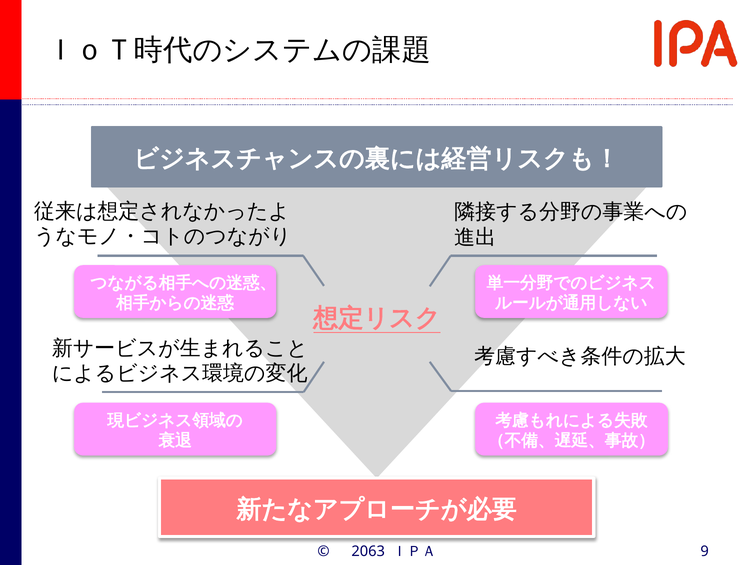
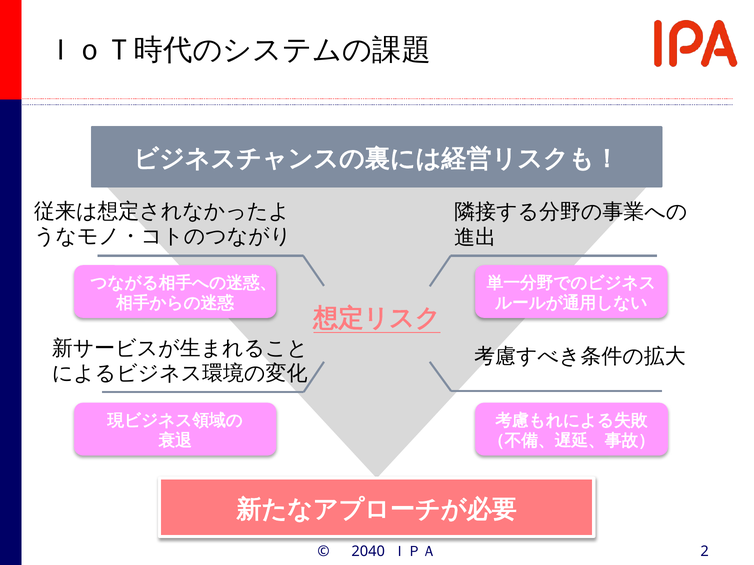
2063: 2063 -> 2040 (368, 552)
9: 9 -> 2 (705, 552)
